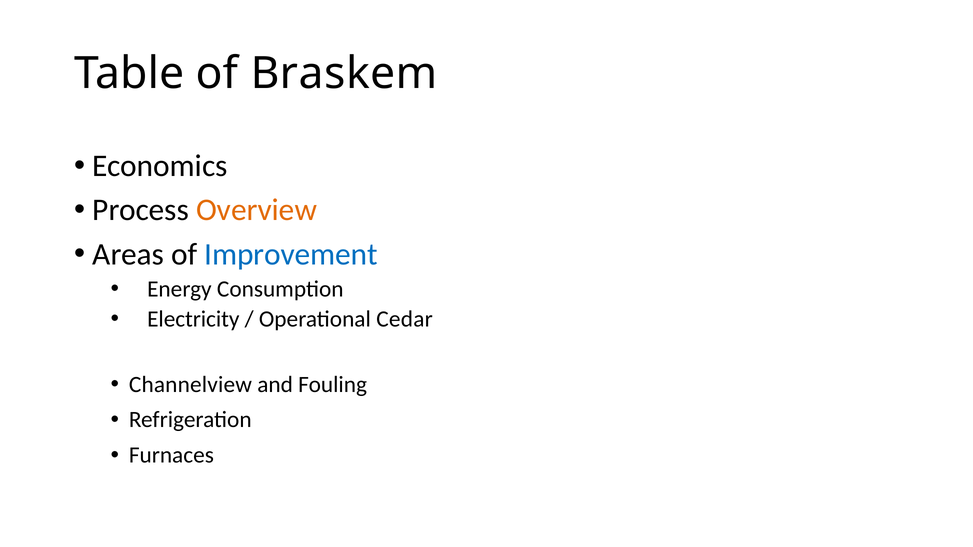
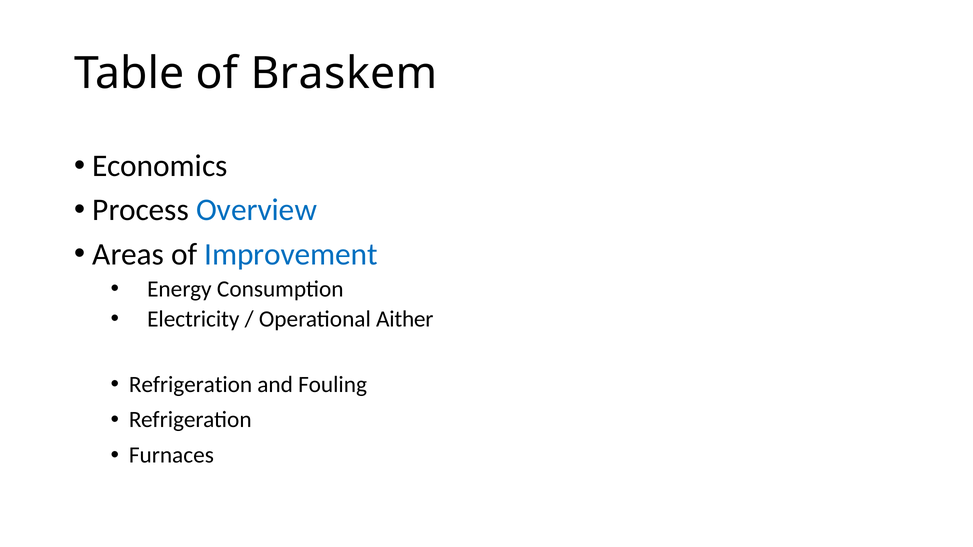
Overview colour: orange -> blue (257, 210)
Cedar: Cedar -> Aither (405, 319)
Channelview: Channelview -> Refrigeration (191, 385)
